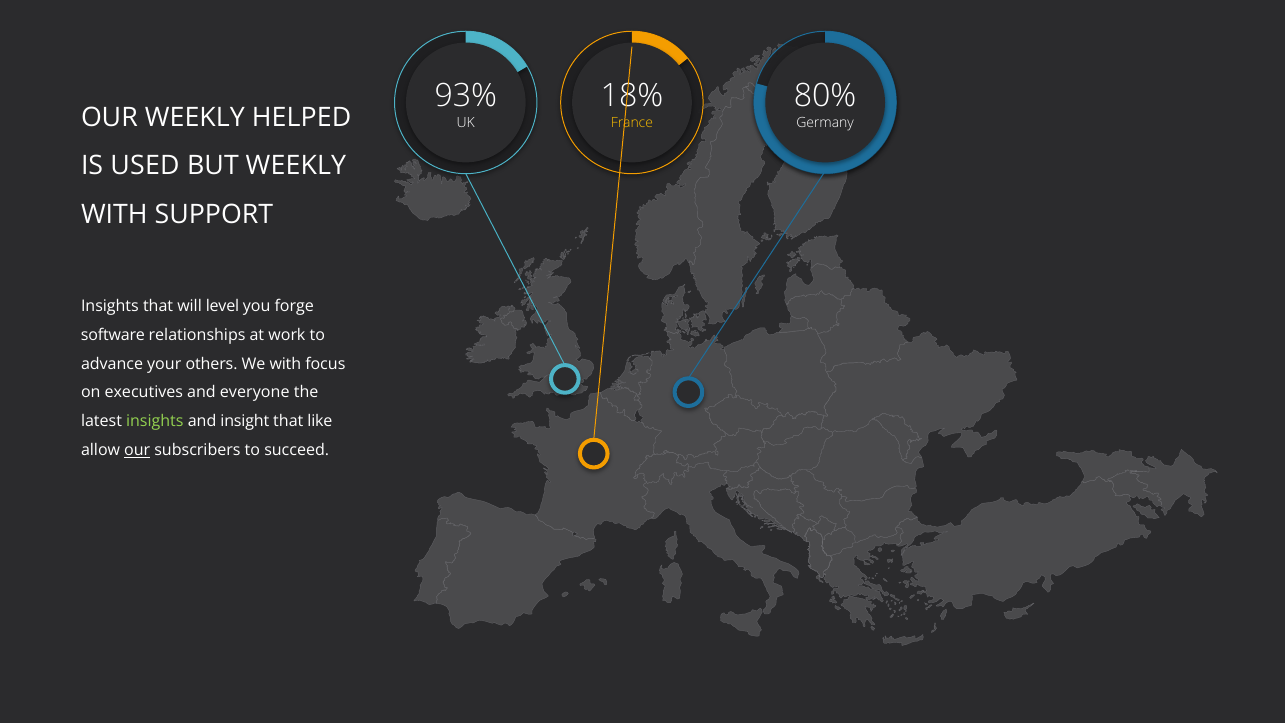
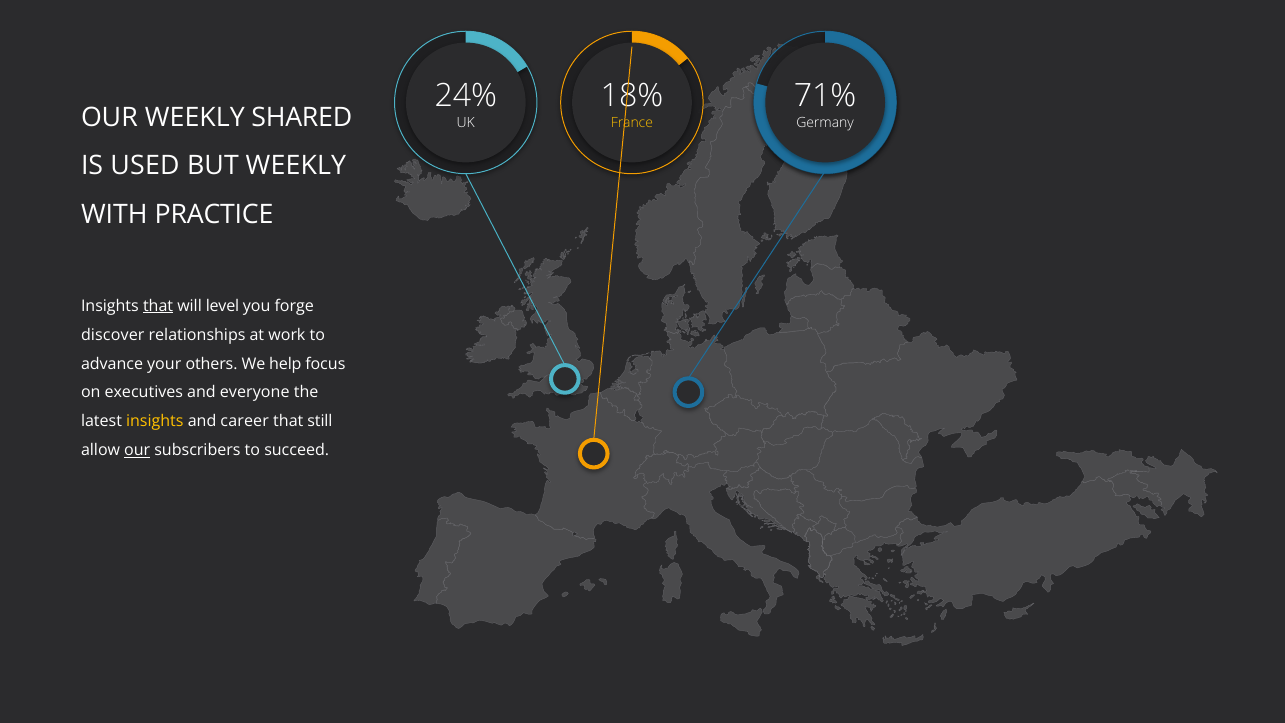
93%: 93% -> 24% (466, 96)
80%: 80% -> 71% (825, 96)
HELPED: HELPED -> SHARED (302, 118)
SUPPORT: SUPPORT -> PRACTICE (214, 214)
that underline: none -> present (158, 306)
software: software -> discover (113, 335)
We with: with -> help (285, 364)
insights colour: light green -> yellow (155, 421)
insight: insight -> career (245, 421)
like: like -> still (320, 421)
